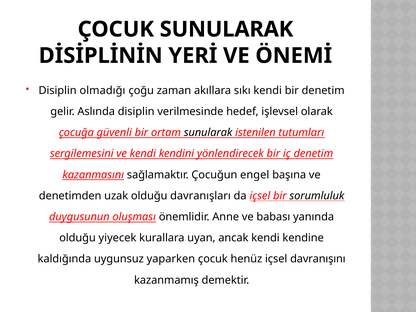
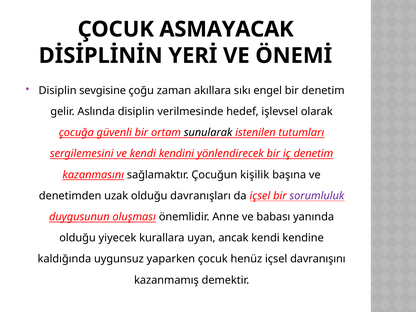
ÇOCUK SUNULARAK: SUNULARAK -> ASMAYACAK (227, 29)
olmadığı: olmadığı -> sevgisine (103, 91)
sıkı kendi: kendi -> engel (268, 91)
engel: engel -> kişilik (255, 175)
sorumluluk colour: black -> purple (317, 196)
